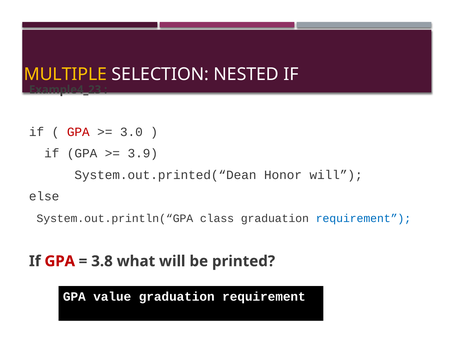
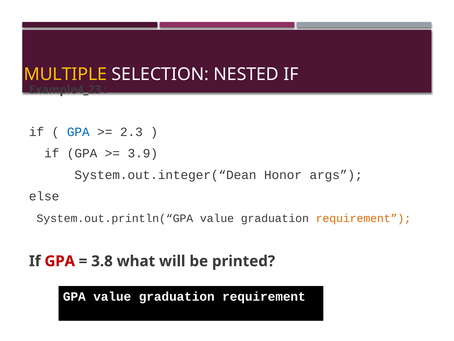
GPA colour: red -> blue (78, 132)
3.0: 3.0 -> 2.3 (131, 132)
System.out.printed(“Dean: System.out.printed(“Dean -> System.out.integer(“Dean (165, 175)
Honor will: will -> args (336, 175)
System.out.println(“GPA class: class -> value (217, 218)
requirement colour: blue -> orange (363, 218)
